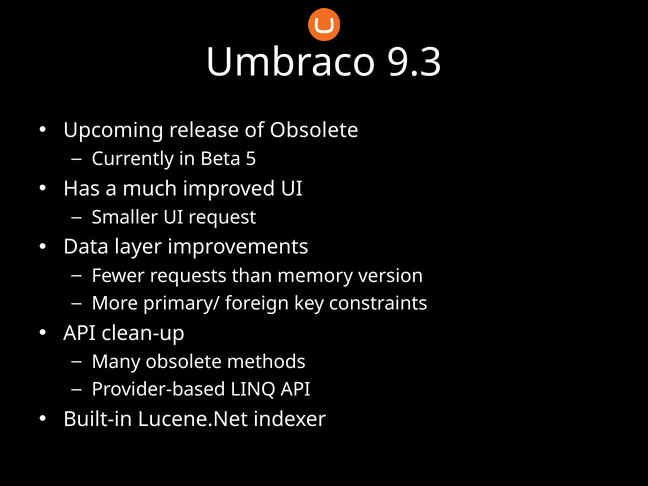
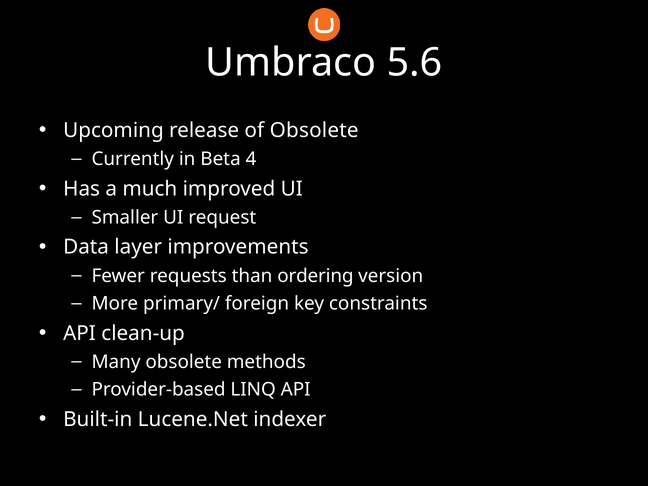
9.3: 9.3 -> 5.6 (415, 63)
5: 5 -> 4 (251, 159)
memory: memory -> ordering (315, 276)
